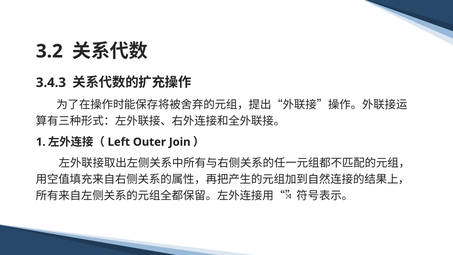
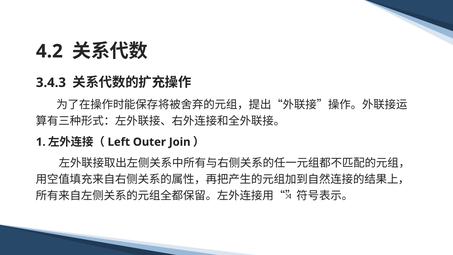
3.2: 3.2 -> 4.2 (49, 51)
